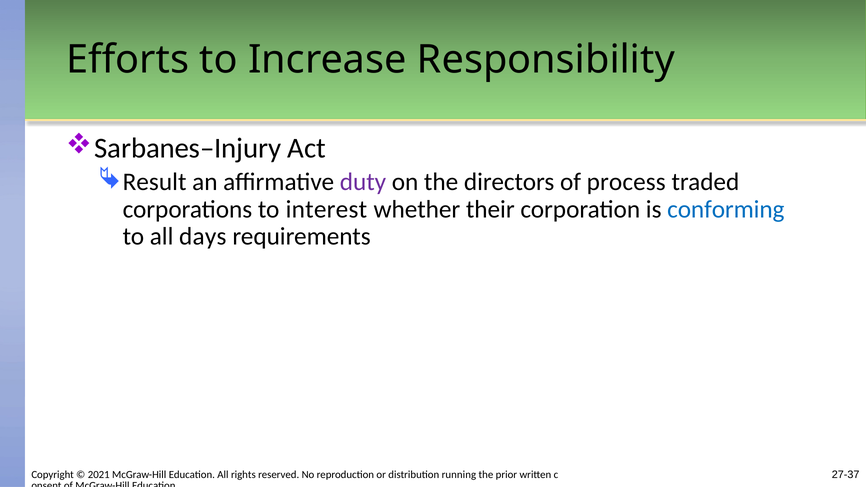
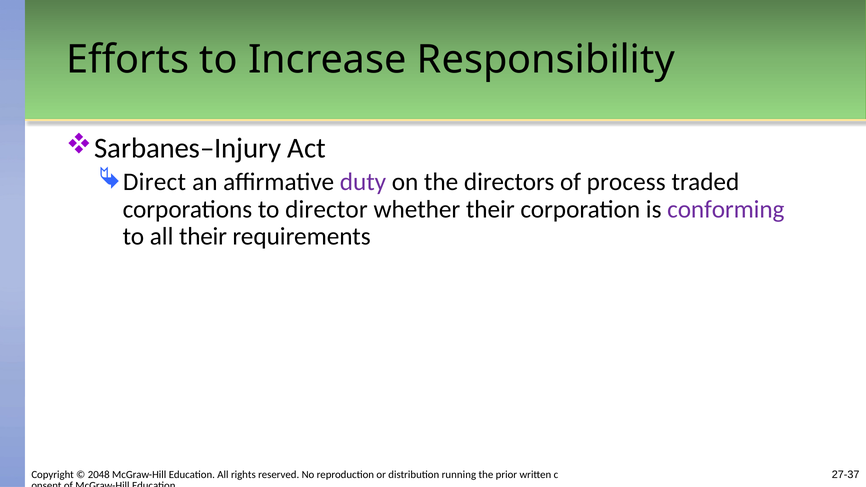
Result: Result -> Direct (154, 182)
interest: interest -> director (326, 209)
conforming colour: blue -> purple (726, 209)
all days: days -> their (203, 237)
2021: 2021 -> 2048 (99, 475)
